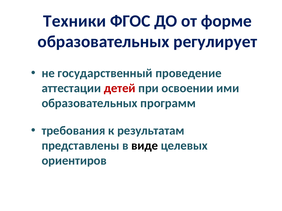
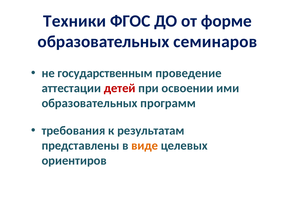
регулирует: регулирует -> семинаров (215, 42)
государственный: государственный -> государственным (105, 73)
виде colour: black -> orange (145, 146)
